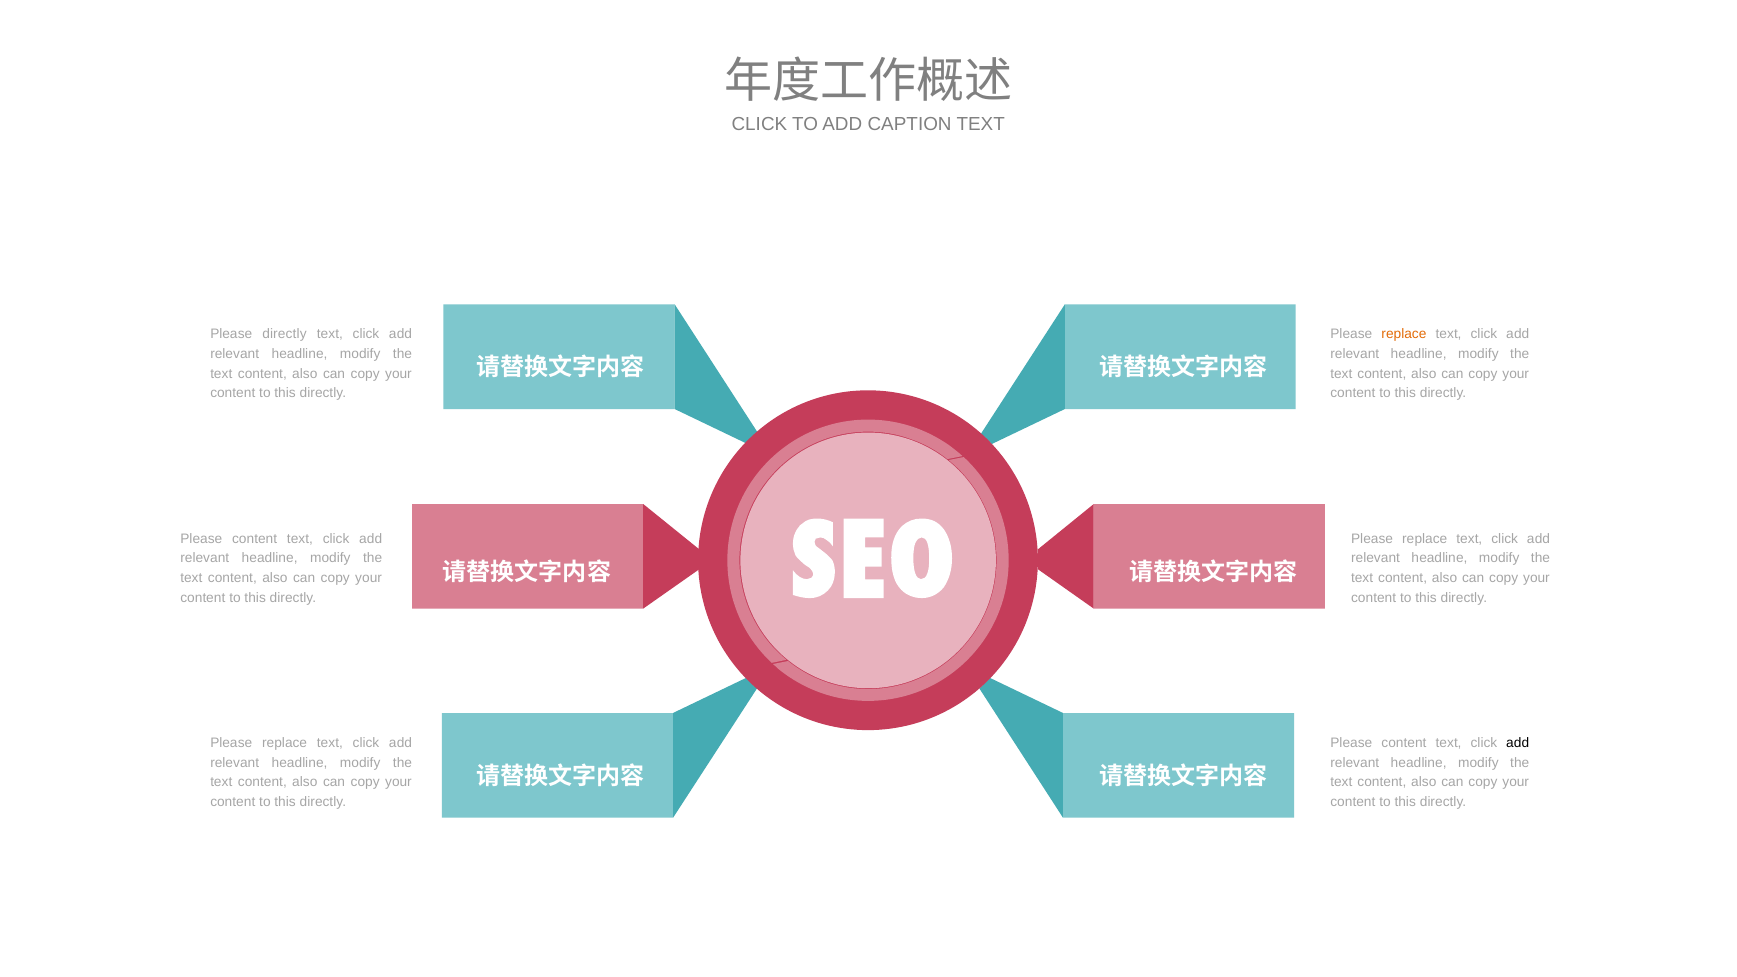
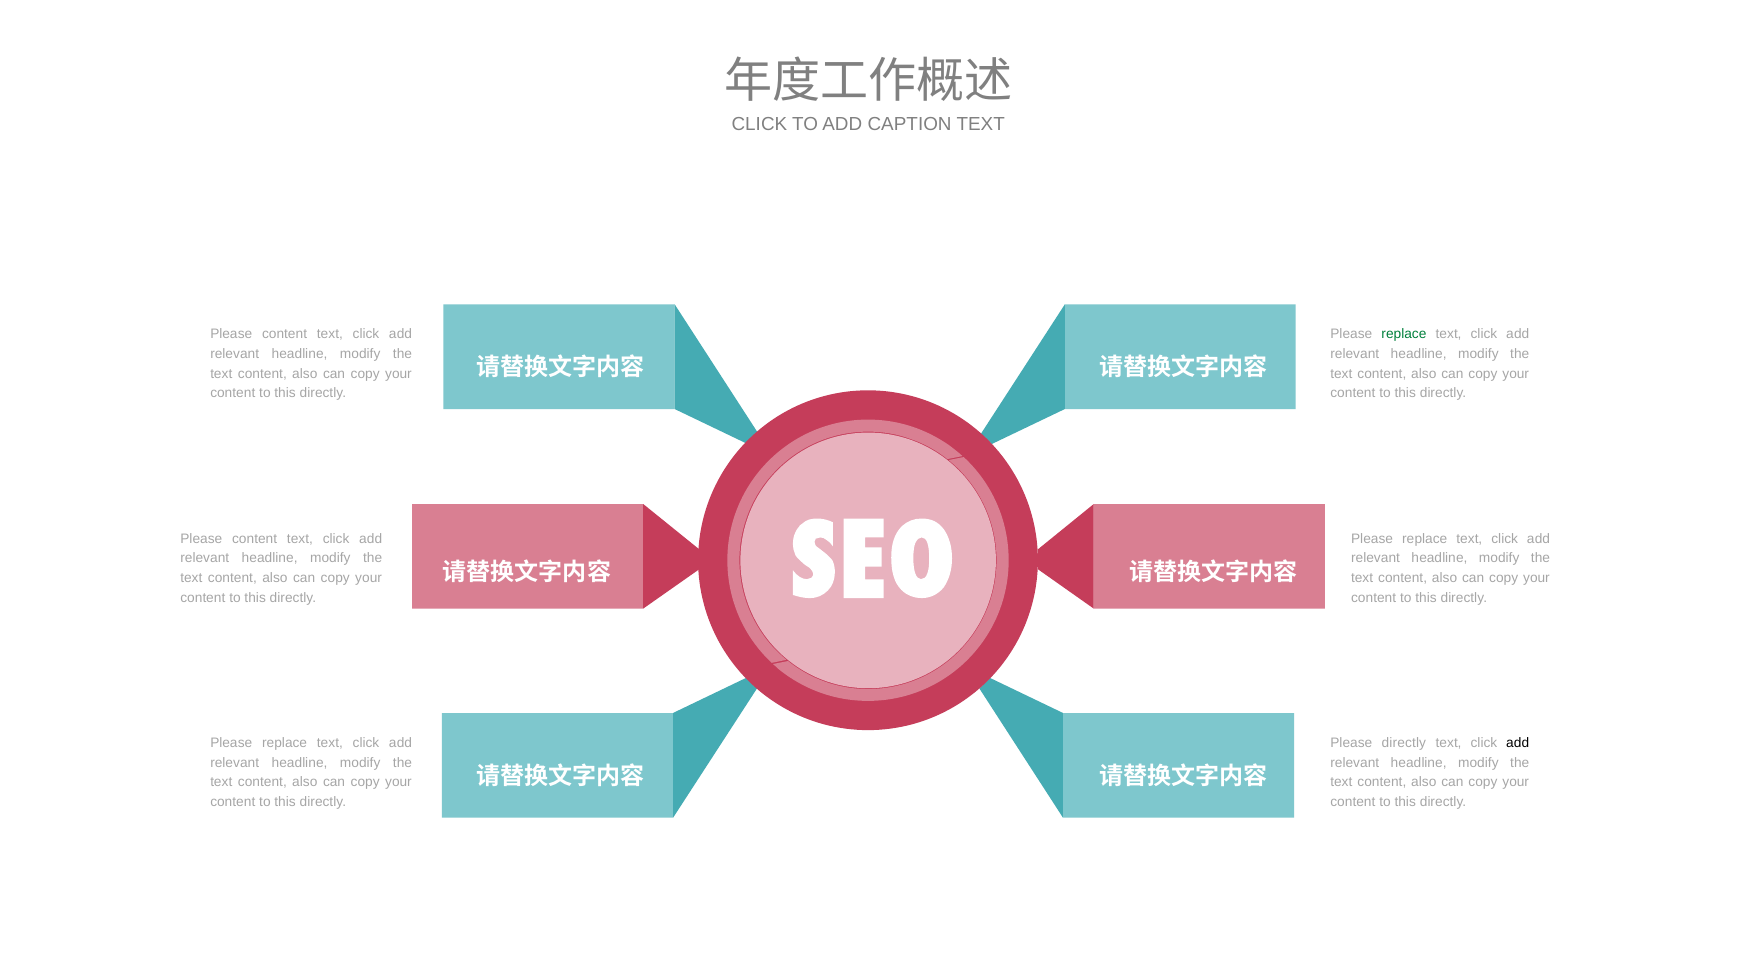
directly: directly -> content (285, 334)
replace colour: orange -> green (1404, 334)
content: content -> directly (1404, 743)
